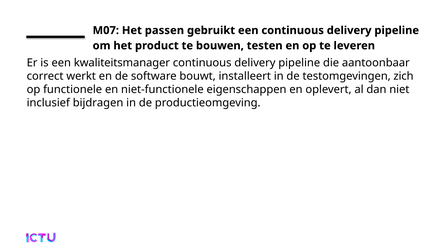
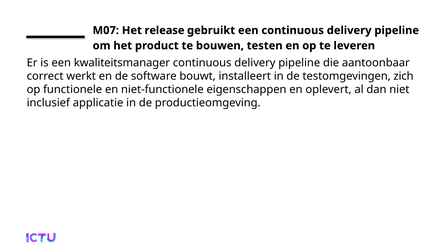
passen: passen -> release (165, 30)
bijdragen: bijdragen -> applicatie (98, 103)
